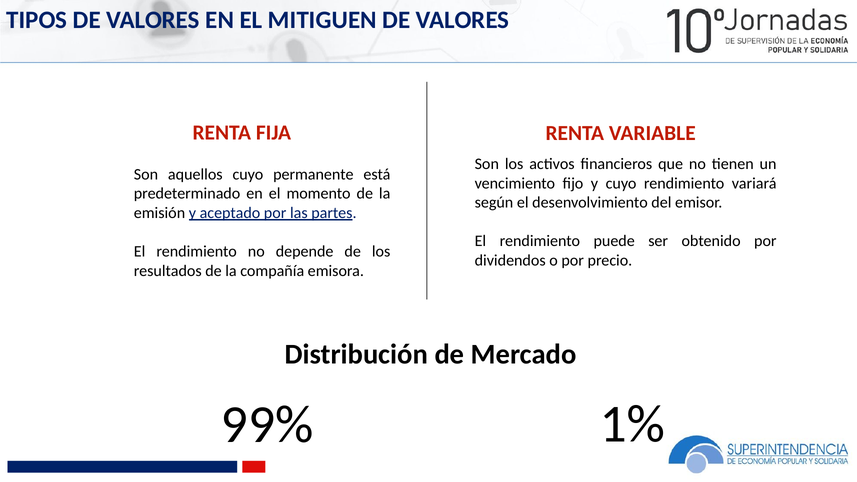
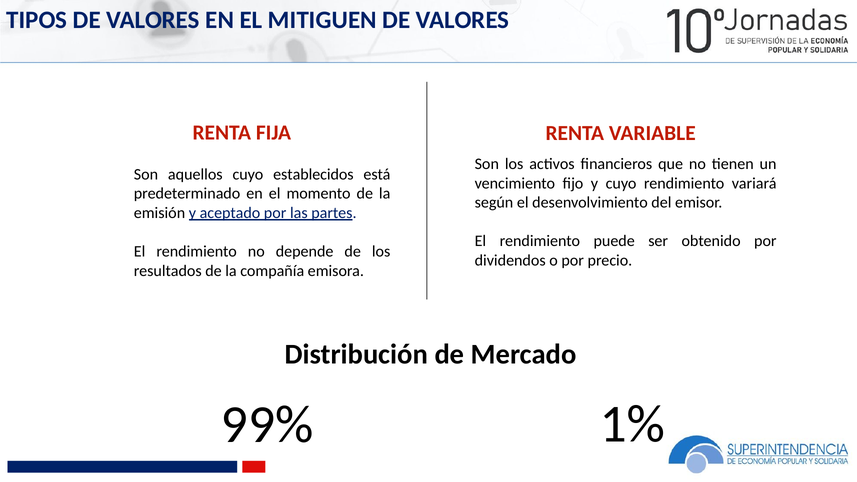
permanente: permanente -> establecidos (313, 174)
